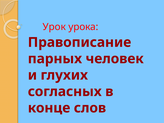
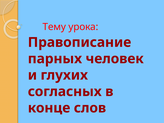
Урок: Урок -> Тему (54, 27)
